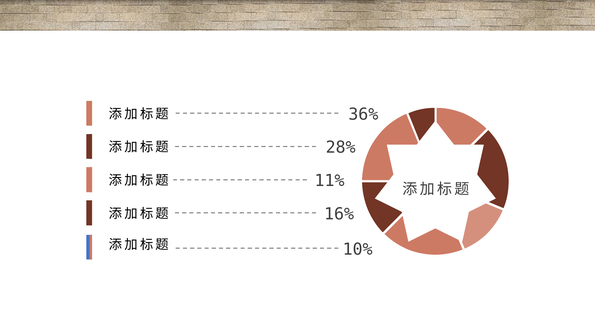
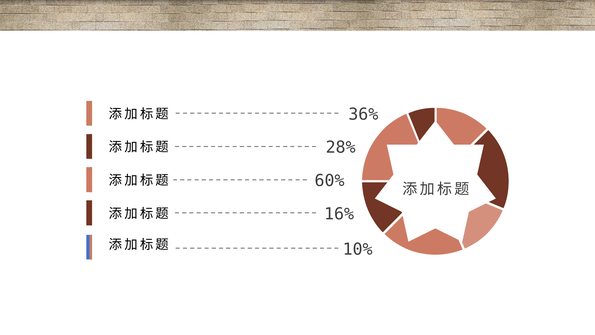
11%: 11% -> 60% (330, 181)
